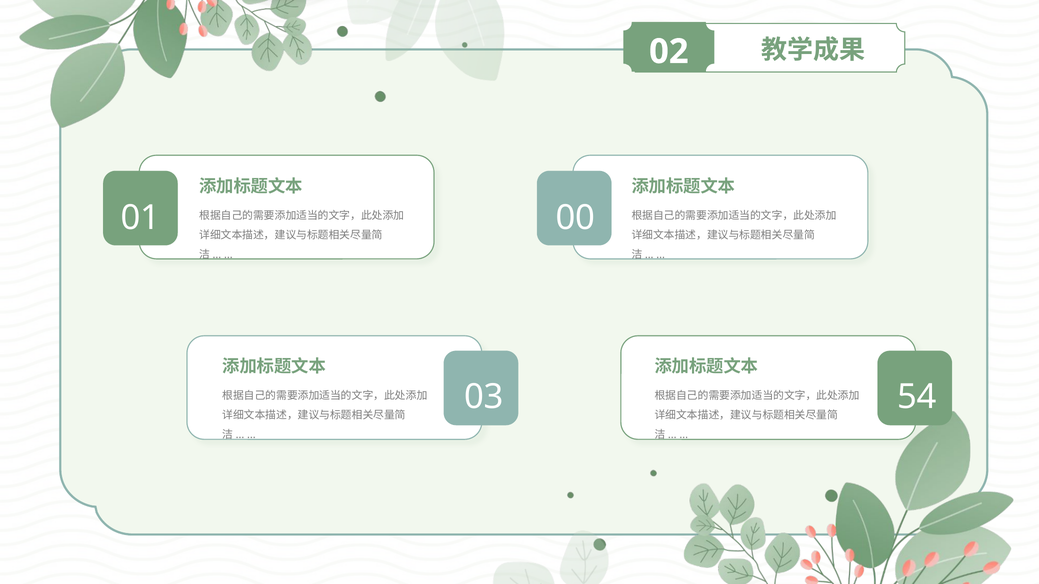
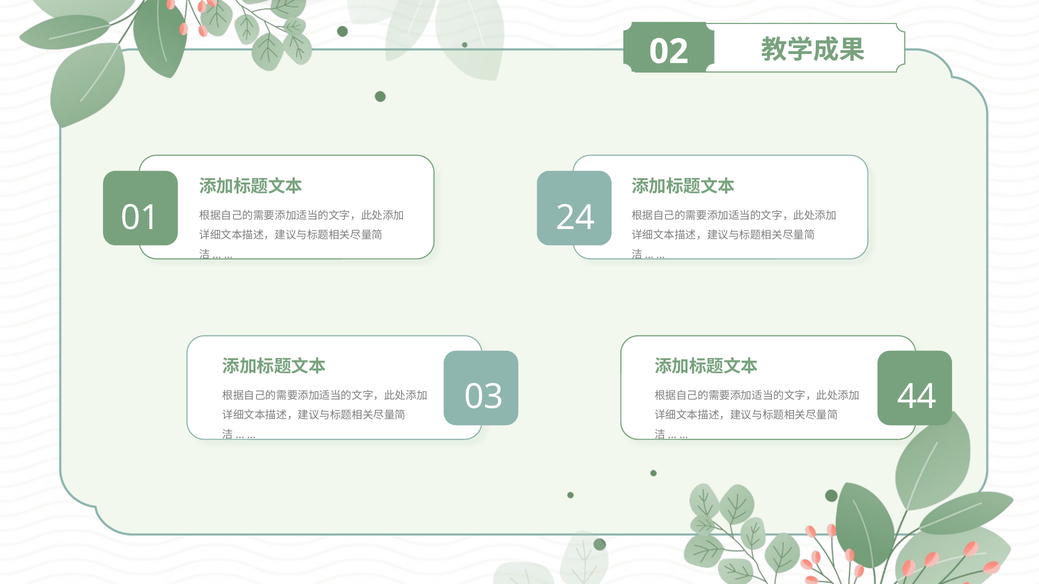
00: 00 -> 24 (575, 218)
54: 54 -> 44 (917, 397)
